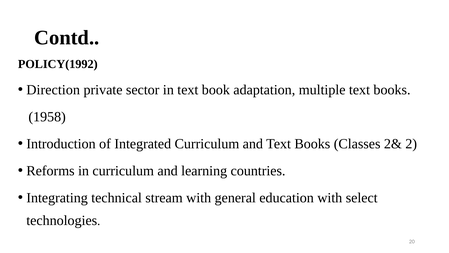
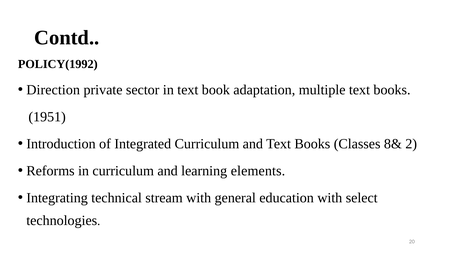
1958: 1958 -> 1951 (47, 117)
2&: 2& -> 8& (393, 144)
countries: countries -> elements (258, 171)
